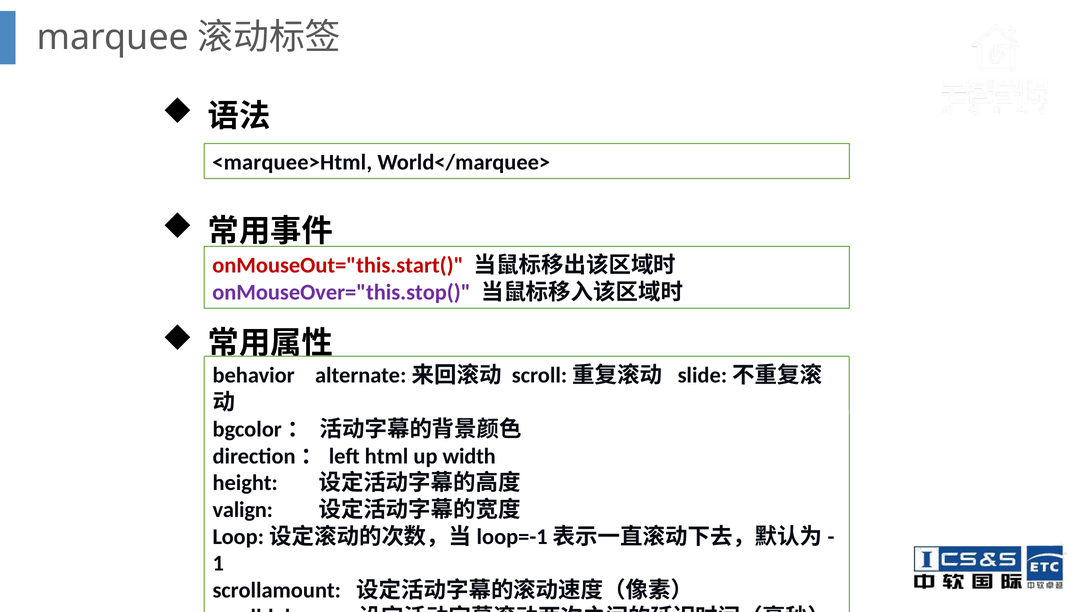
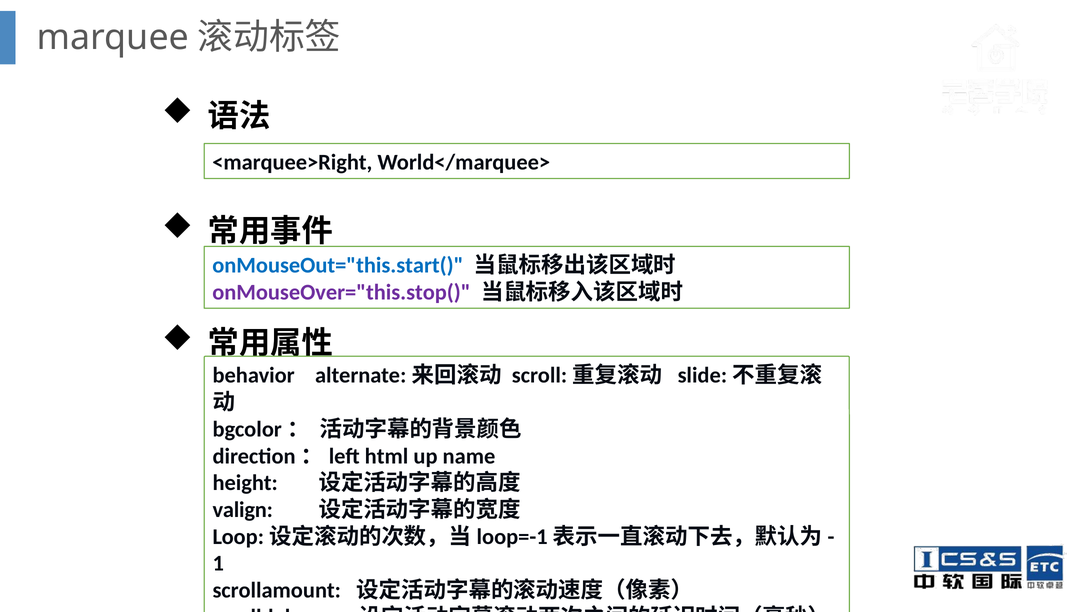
<marquee>Html: <marquee>Html -> <marquee>Right (292, 163)
onMouseOut="this.start( colour: red -> blue (338, 265)
width: width -> name (469, 456)
